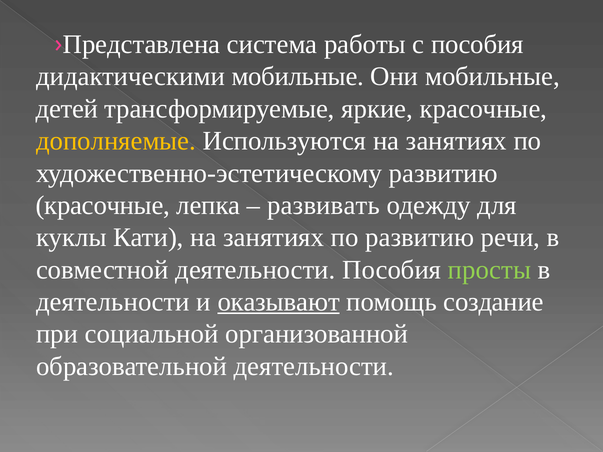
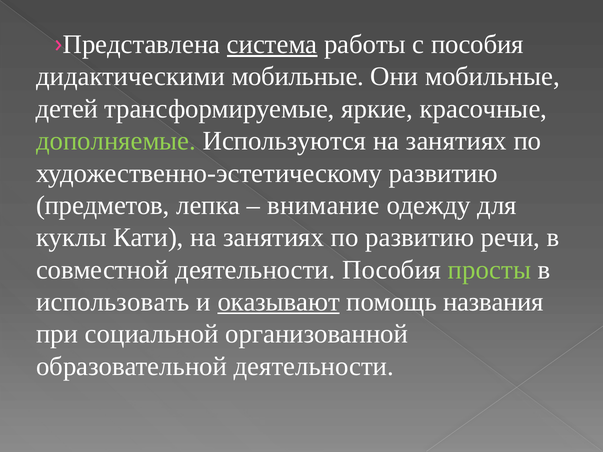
система underline: none -> present (272, 44)
дополняемые colour: yellow -> light green (116, 141)
красочные: красочные -> предметов (103, 205)
развивать: развивать -> внимание (323, 205)
деятельности: деятельности -> использовать (113, 302)
создание: создание -> названия (493, 302)
